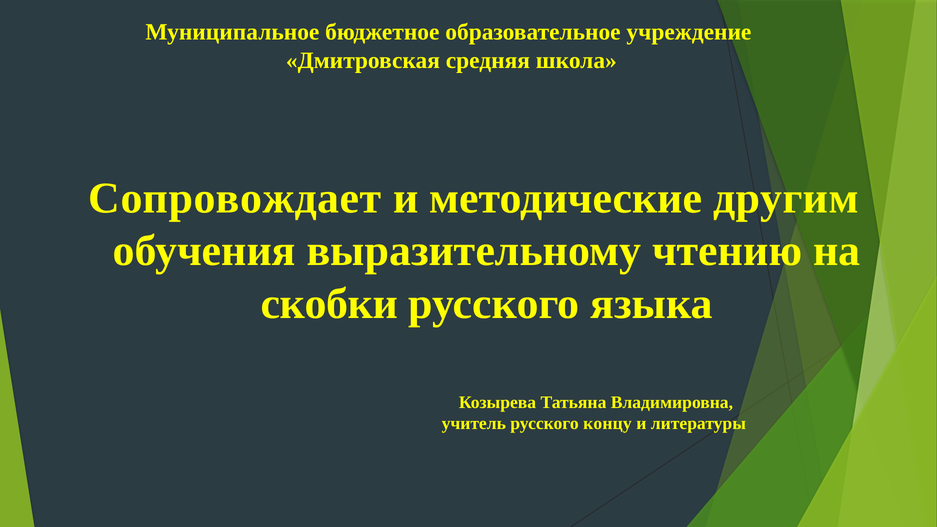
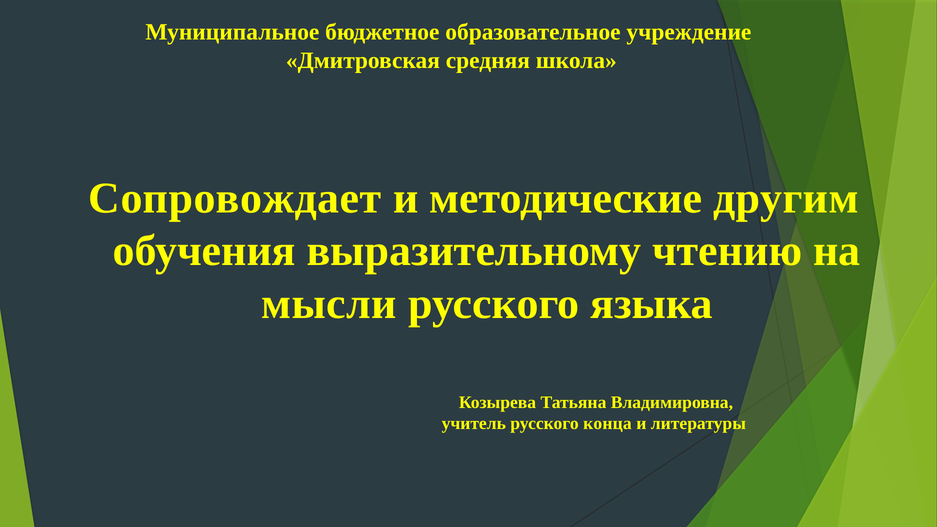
скобки: скобки -> мысли (329, 304)
концу: концу -> конца (607, 423)
